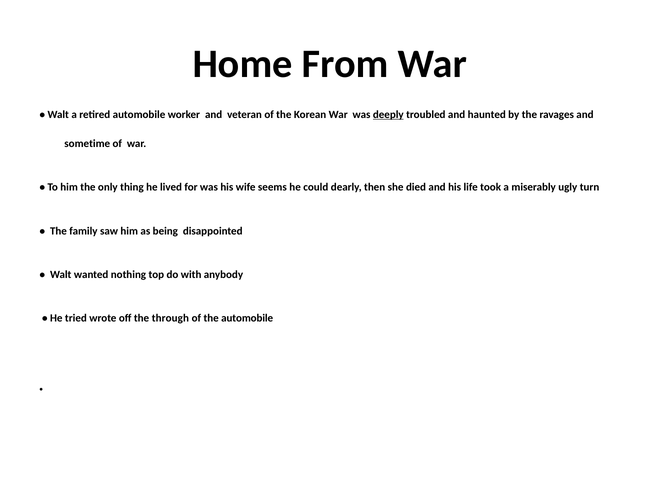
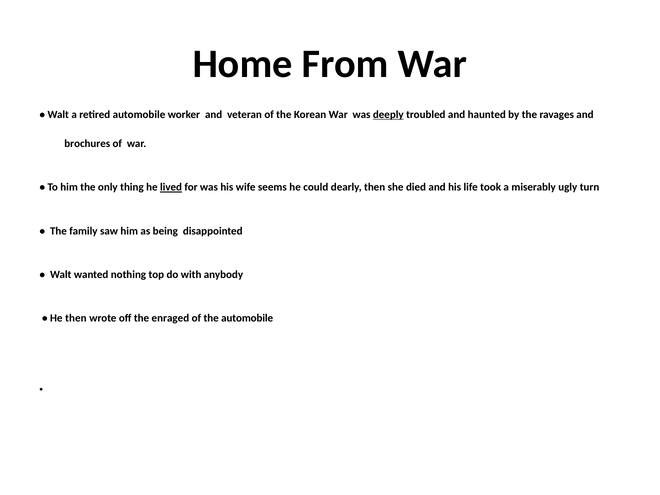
sometime: sometime -> brochures (87, 144)
lived underline: none -> present (171, 187)
He tried: tried -> then (76, 318)
through: through -> enraged (170, 318)
